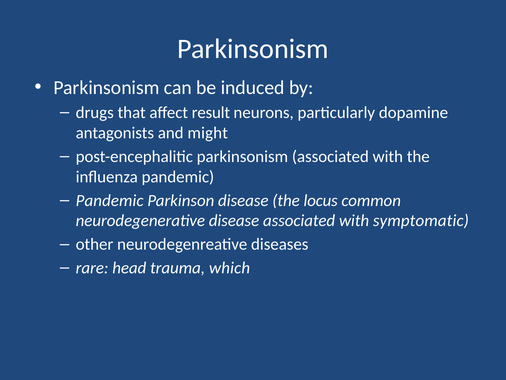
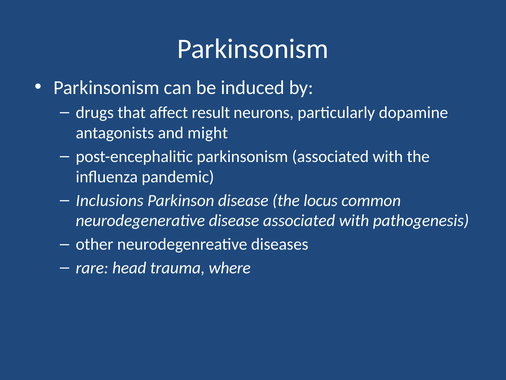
Pandemic: Pandemic -> Inclusions (110, 200)
symptomatic: symptomatic -> pathogenesis (421, 220)
which: which -> where (230, 268)
